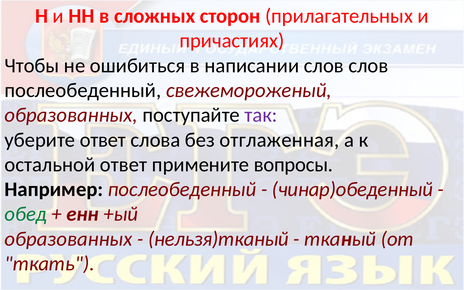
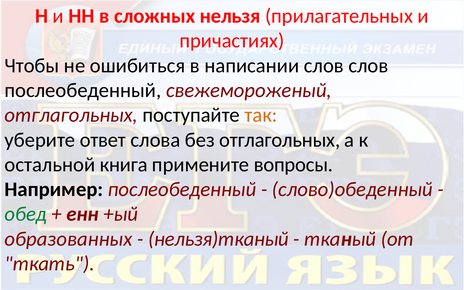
сторон: сторон -> нельзя (230, 16)
образованных: образованных -> отглагольных (71, 115)
так colour: purple -> orange (261, 115)
без отглаженная: отглаженная -> отглагольных (280, 140)
остальной ответ: ответ -> книга (124, 165)
чинар)обеденный: чинар)обеденный -> слово)обеденный (352, 189)
